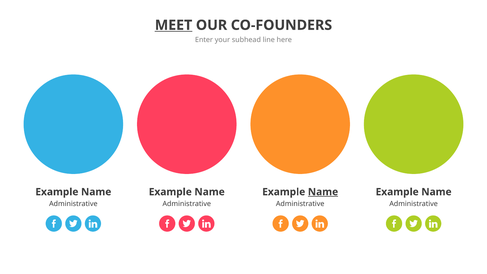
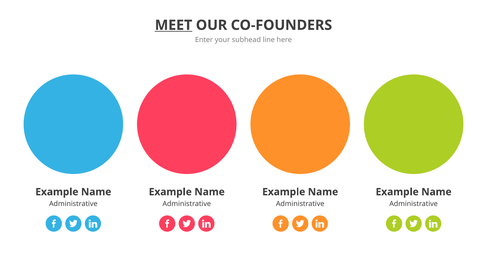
Name underline: present -> none (323, 192)
